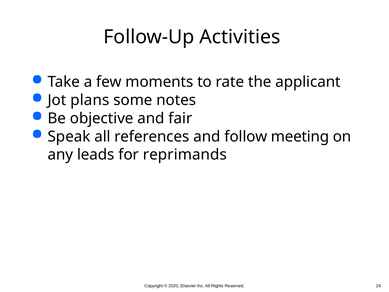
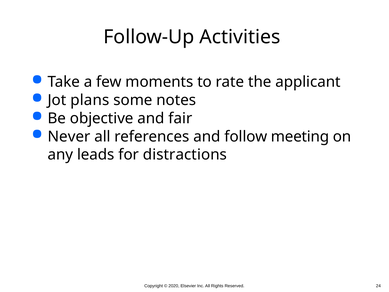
Speak: Speak -> Never (69, 136)
reprimands: reprimands -> distractions (185, 155)
